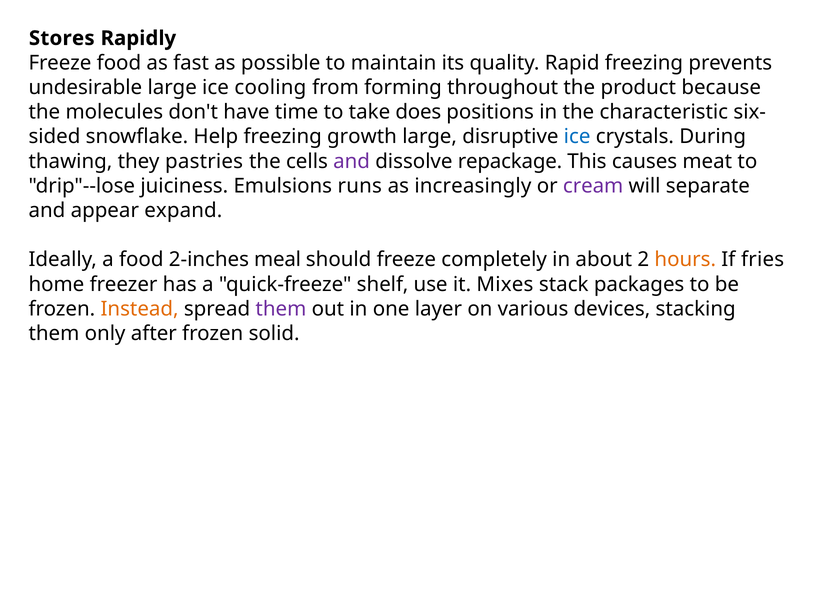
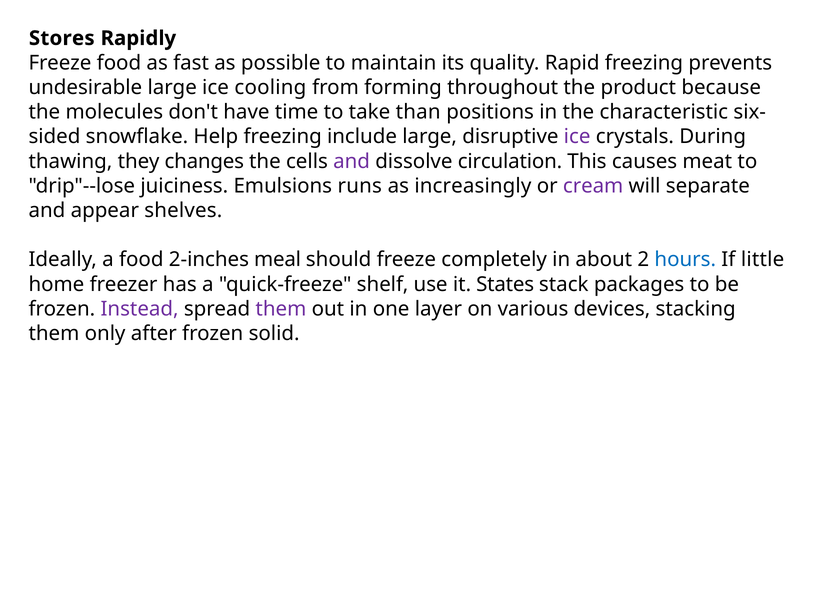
does: does -> than (418, 112)
growth: growth -> include (362, 137)
ice colour: blue -> purple (577, 137)
pastries: pastries -> changes (204, 161)
repackage: repackage -> circulation (510, 161)
expand: expand -> shelves (183, 211)
hours colour: orange -> blue (685, 260)
fries: fries -> little (763, 260)
Mixes: Mixes -> States (505, 285)
Instead colour: orange -> purple (140, 309)
